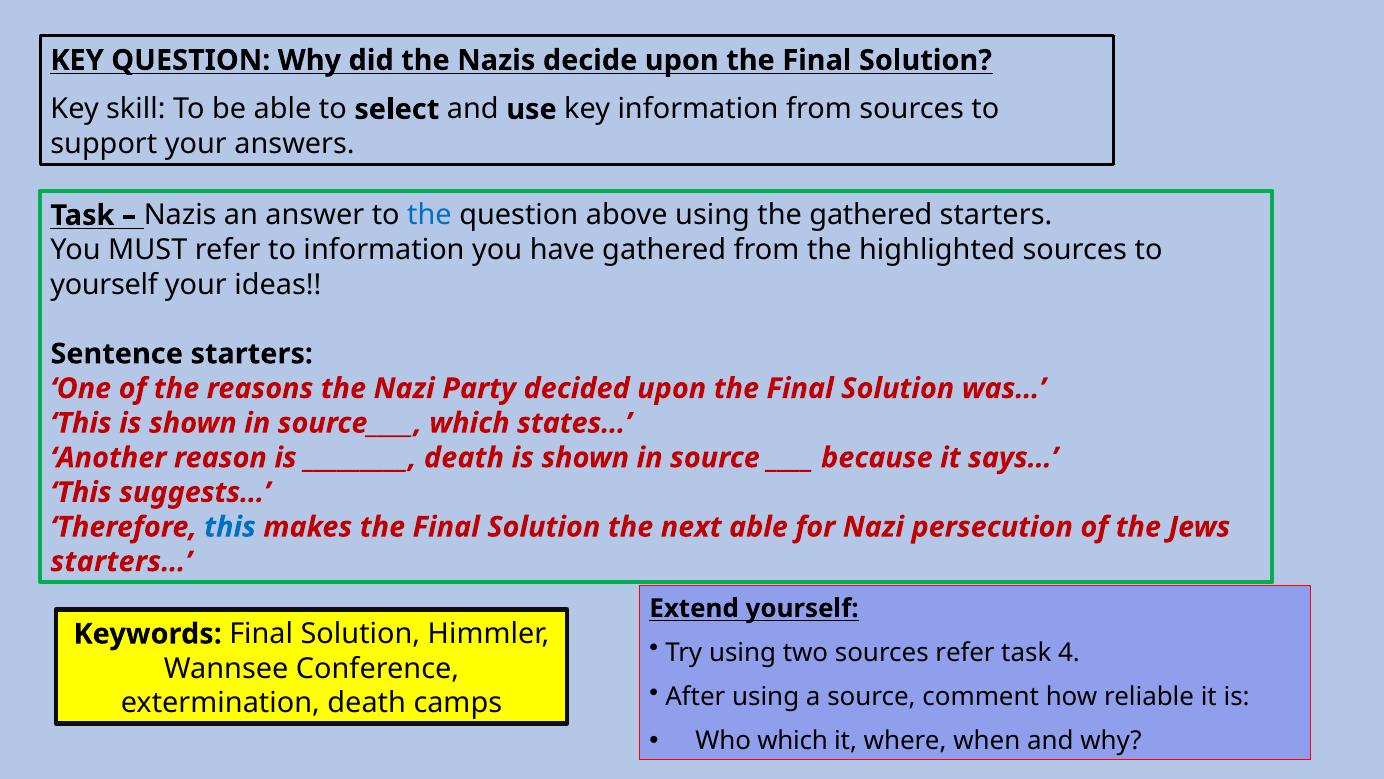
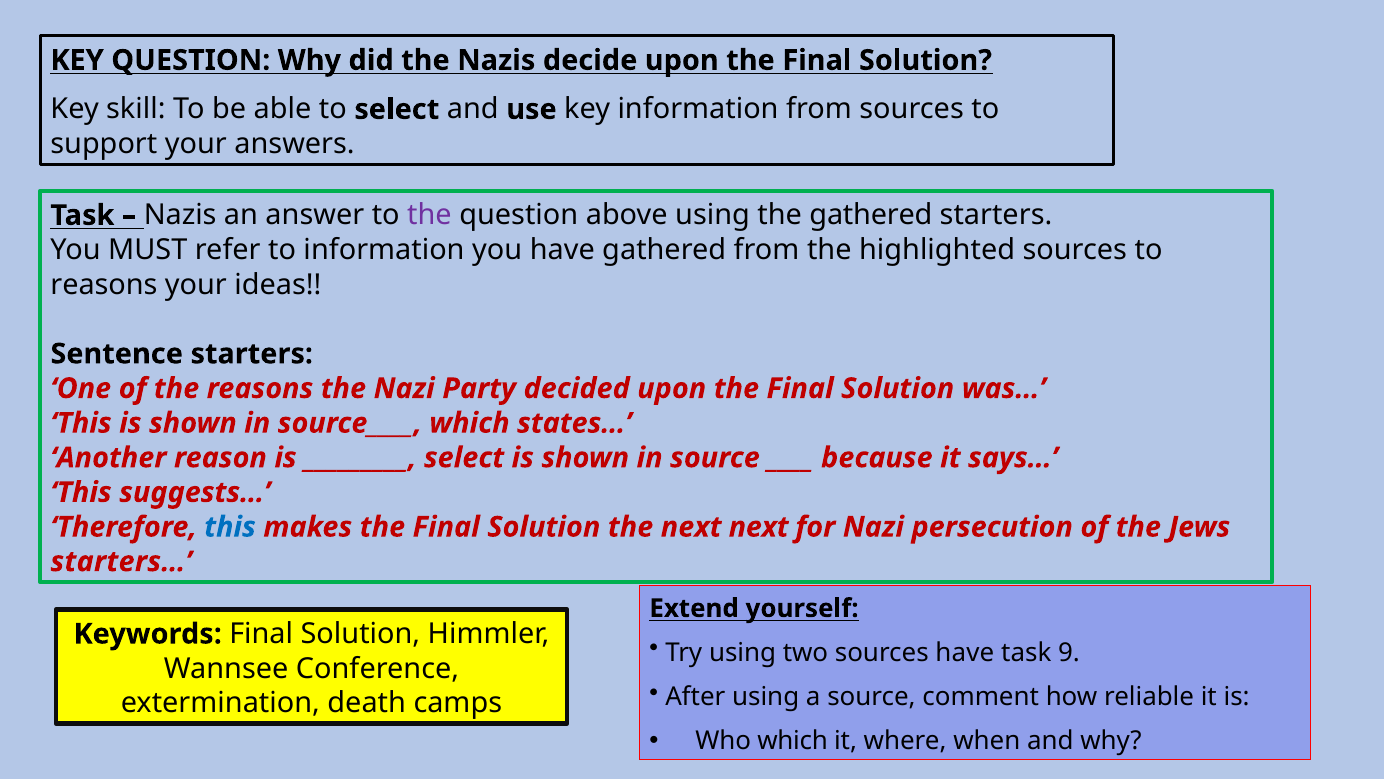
the colour: blue -> purple (429, 215)
yourself: yourself -> reasons (104, 284)
death: death -> select (464, 457)
next able: able -> next (759, 527)
sources refer: refer -> have (965, 652)
4: 4 -> 9 (1069, 652)
